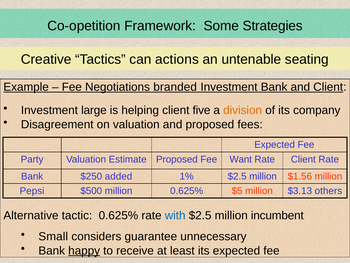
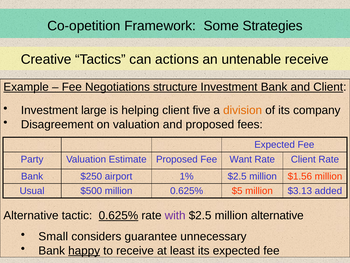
untenable seating: seating -> receive (307, 59)
branded: branded -> structure (175, 87)
added: added -> airport (119, 176)
Pepsi: Pepsi -> Usual (32, 191)
others: others -> added (328, 191)
0.625% underline: none -> present (118, 215)
with colour: blue -> purple (175, 215)
million incumbent: incumbent -> alternative (277, 215)
